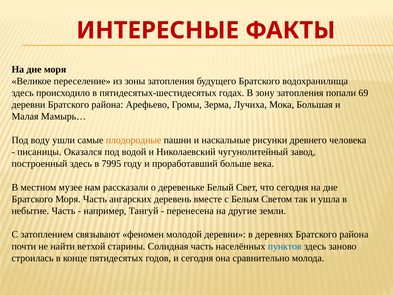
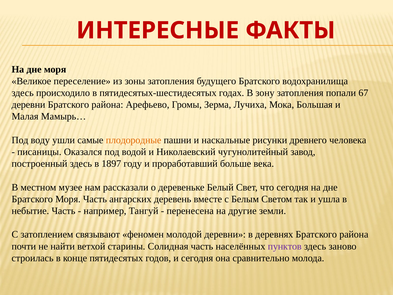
69: 69 -> 67 (363, 93)
7995: 7995 -> 1897 (111, 164)
пунктов colour: blue -> purple (285, 246)
